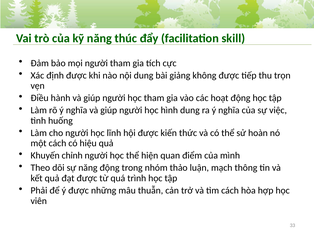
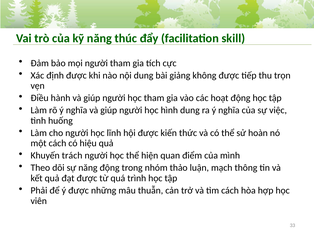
chỉnh: chỉnh -> trách (72, 155)
